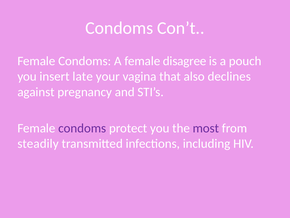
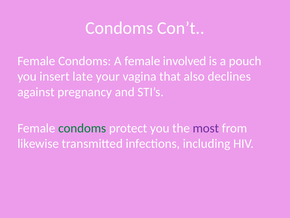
disagree: disagree -> involved (185, 61)
condoms colour: purple -> green (82, 128)
steadily: steadily -> likewise (38, 143)
